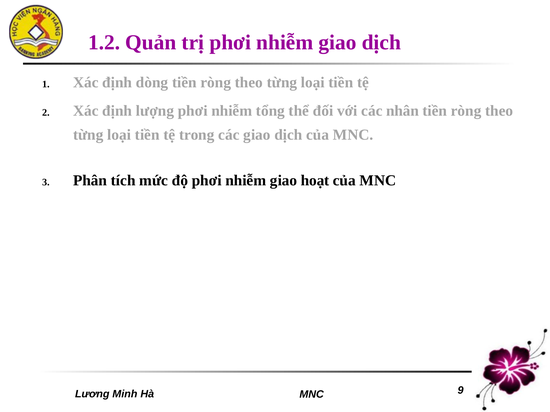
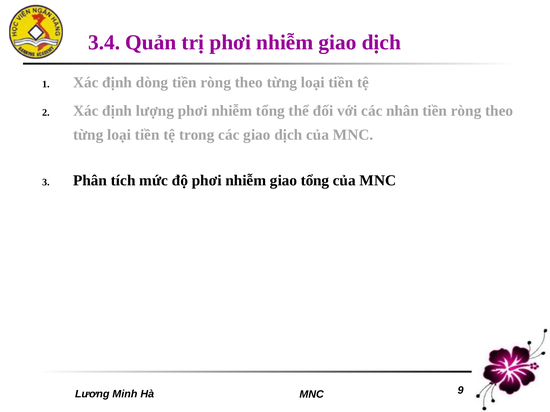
1.2: 1.2 -> 3.4 (104, 43)
giao hoạt: hoạt -> tổng (315, 181)
